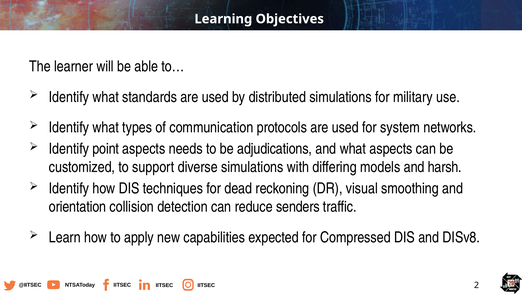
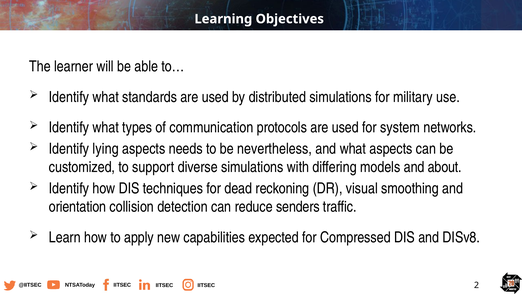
point: point -> lying (106, 149)
adjudications: adjudications -> nevertheless (275, 149)
harsh: harsh -> about (445, 167)
